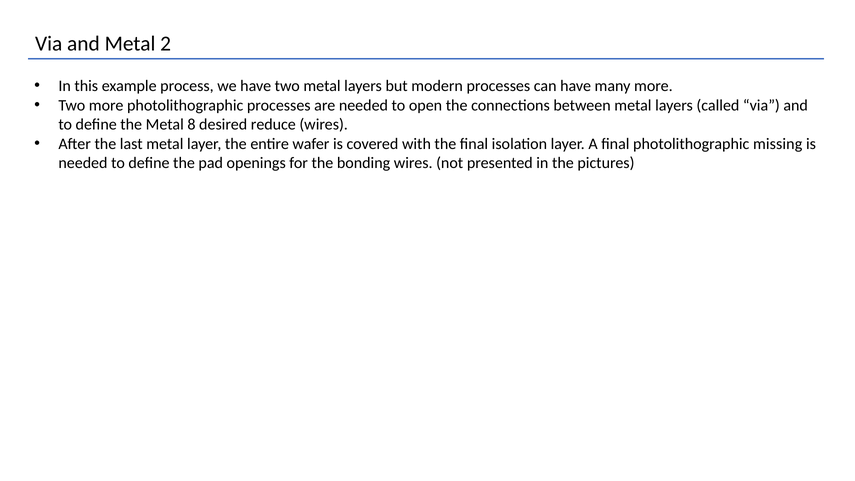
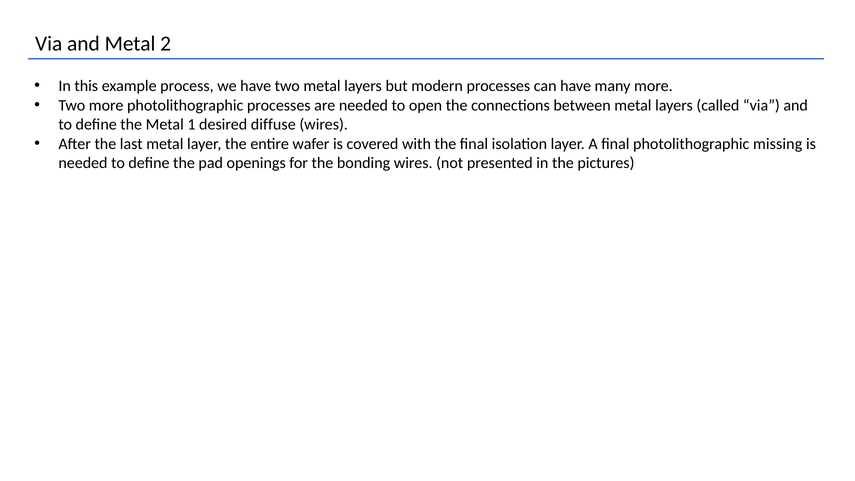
8: 8 -> 1 (191, 125)
reduce: reduce -> diffuse (273, 125)
